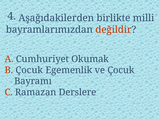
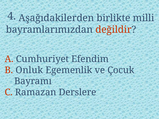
Okumak: Okumak -> Efendim (90, 59)
B Çocuk: Çocuk -> Onluk (29, 70)
